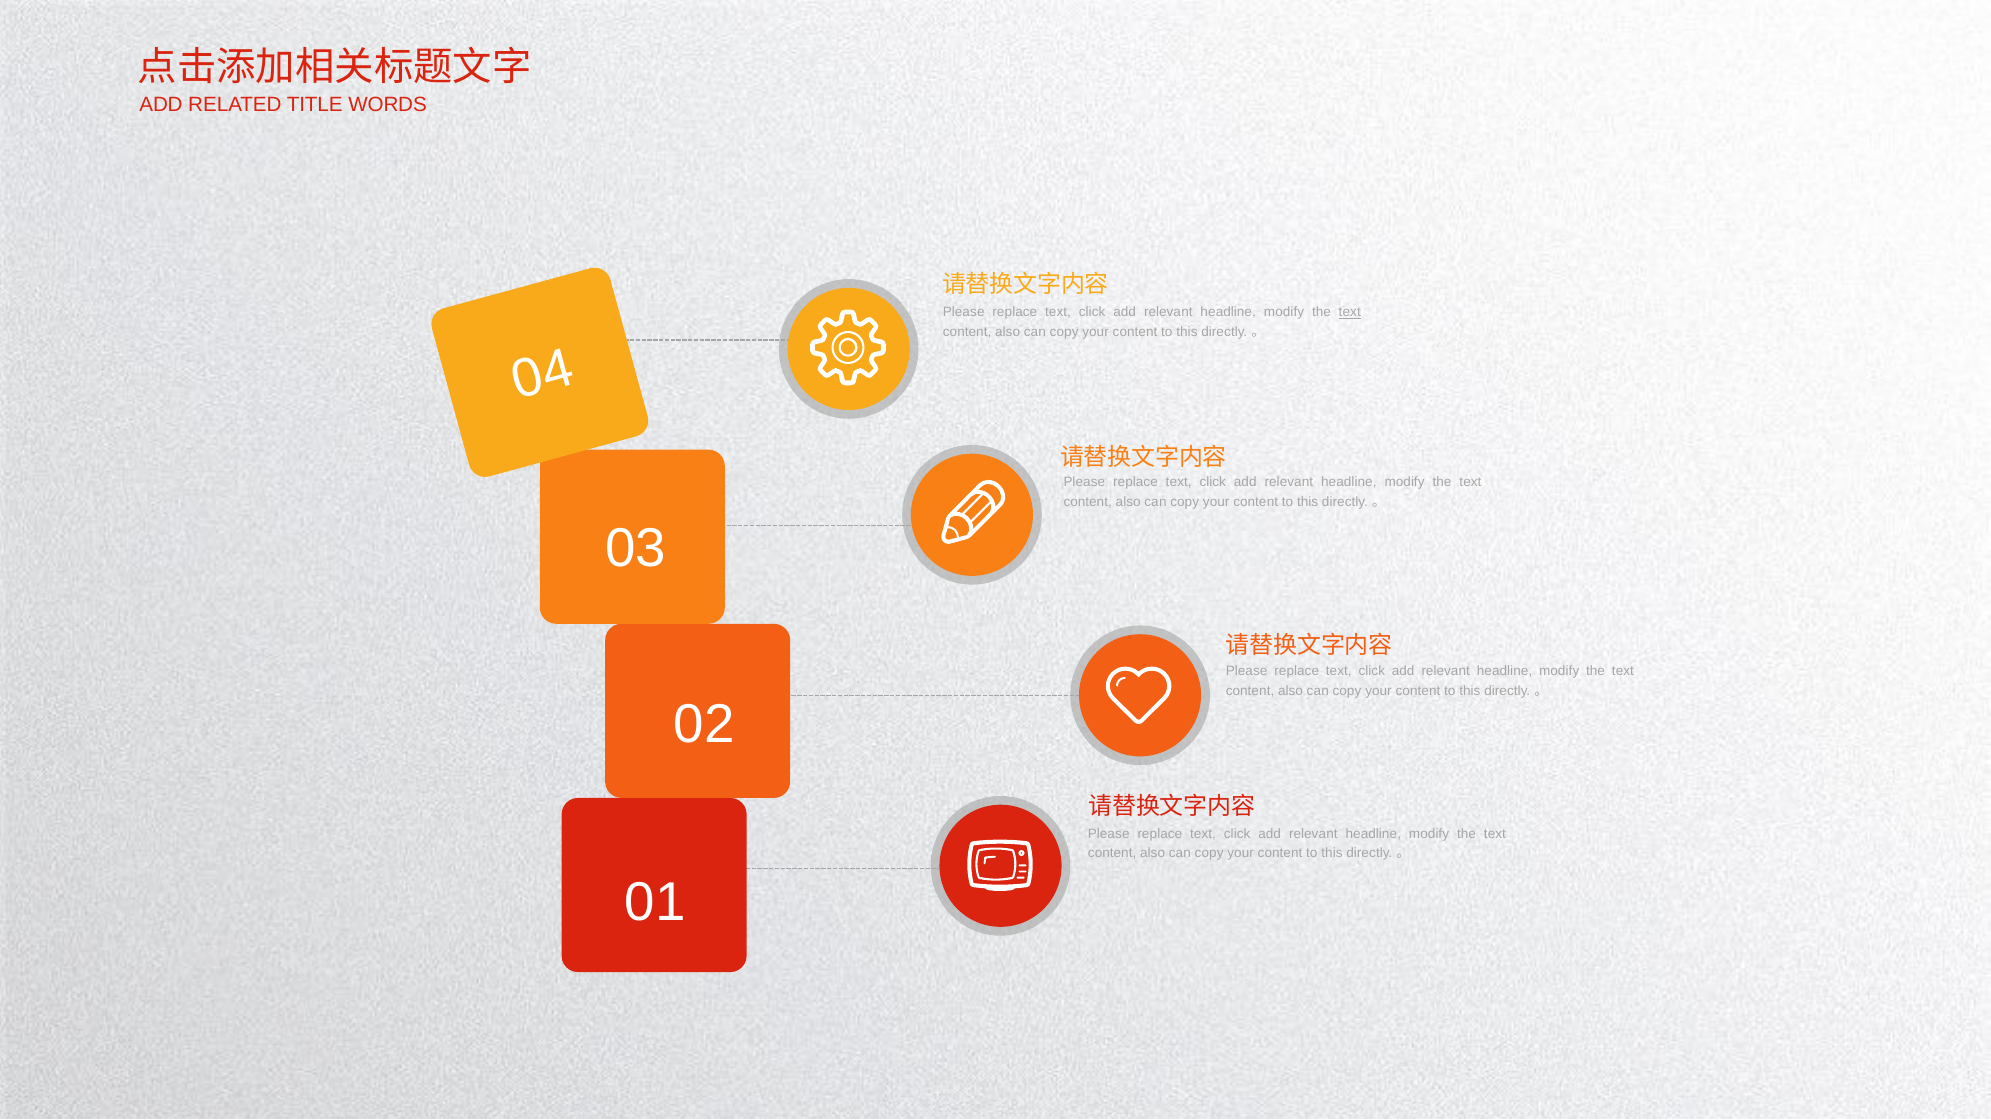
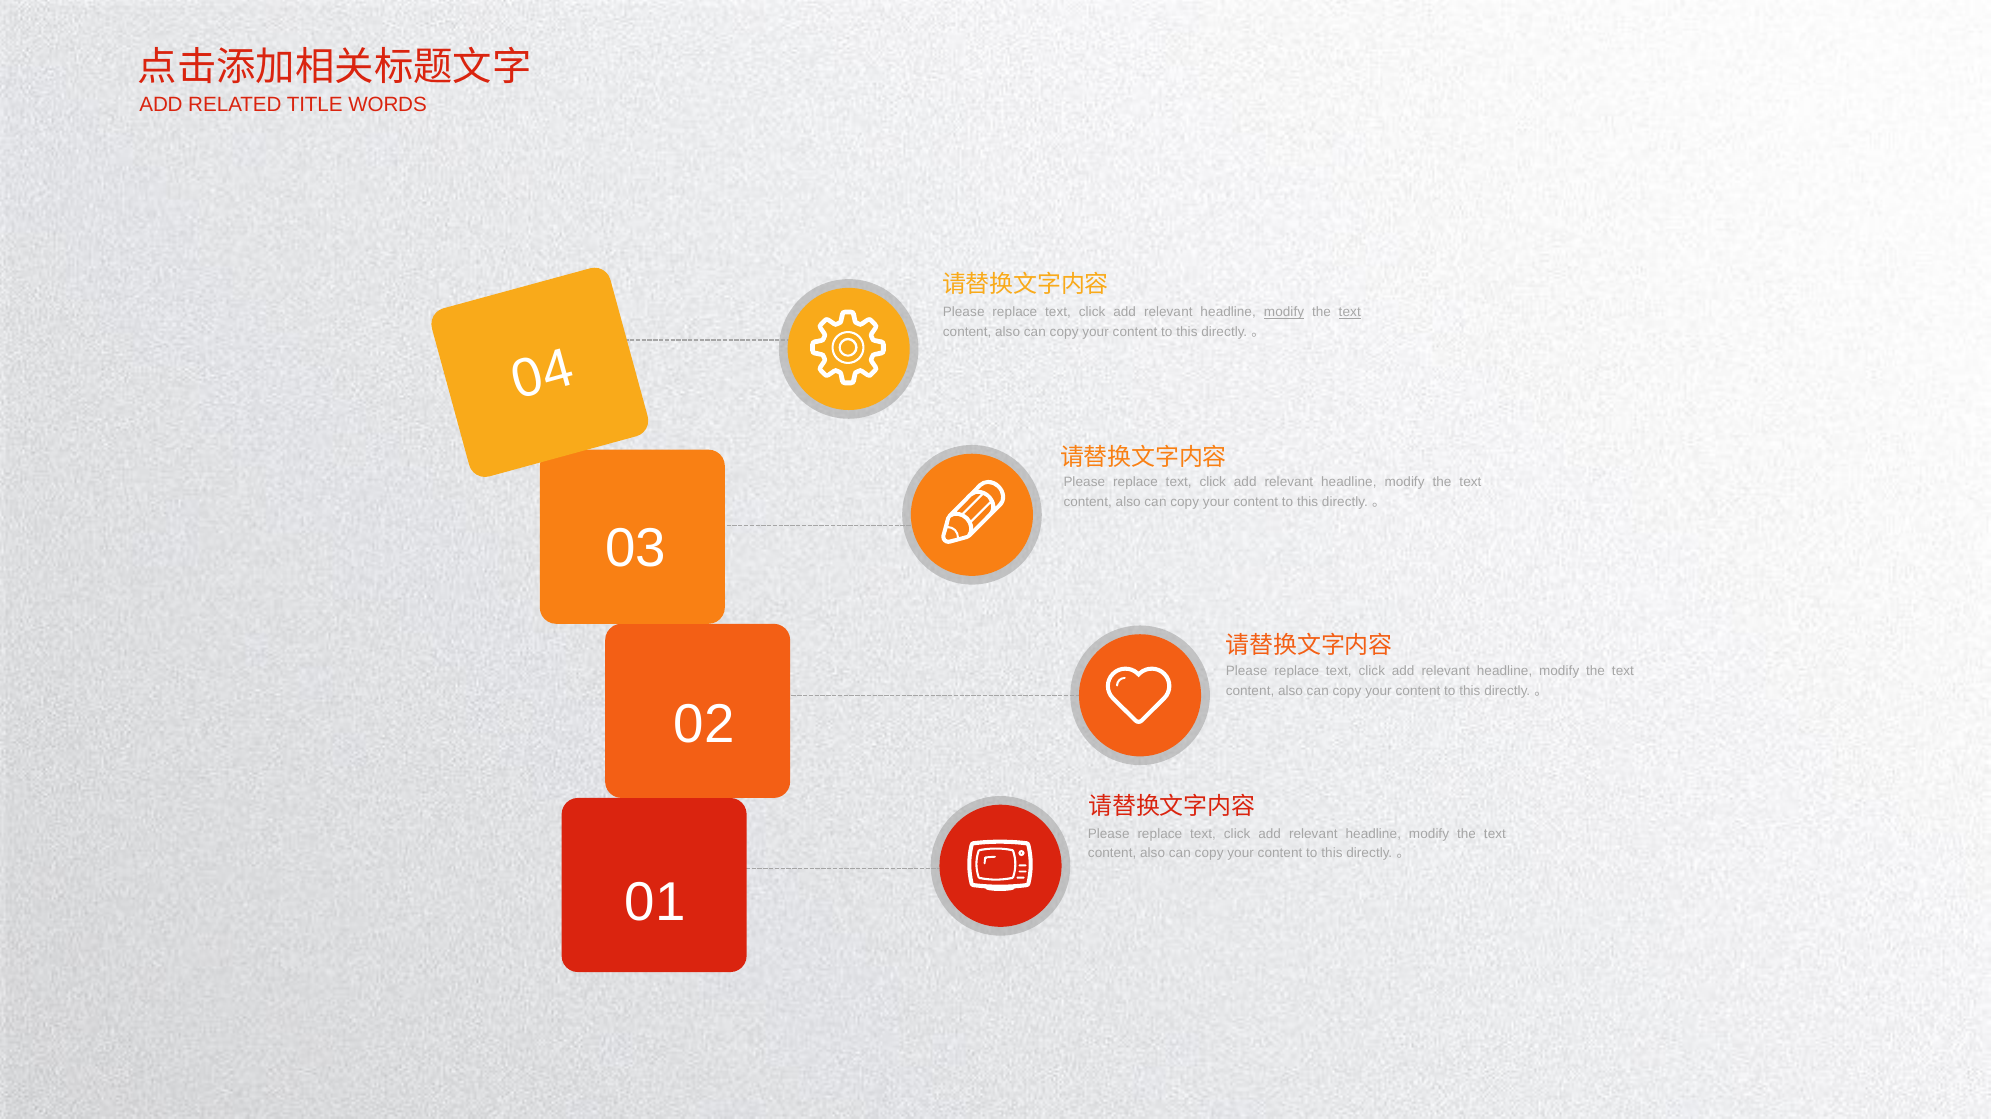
modify underline: none -> present (1284, 312)
